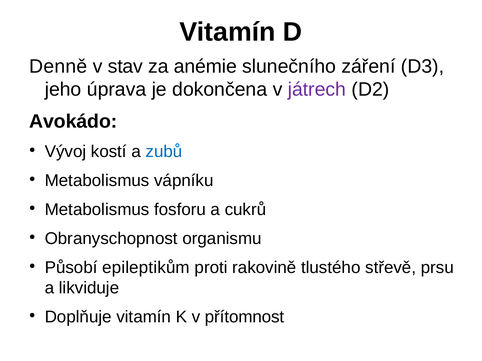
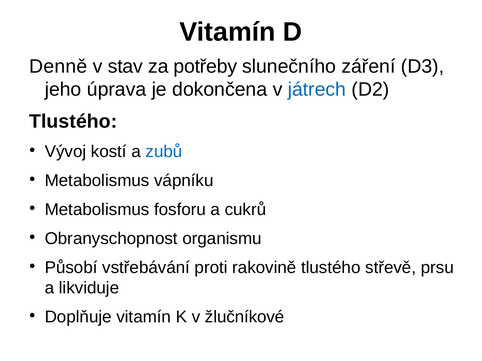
anémie: anémie -> potřeby (205, 66)
játrech colour: purple -> blue (317, 90)
Avokádo: Avokádo -> Tlustého (73, 122)
epileptikům: epileptikům -> vstřebávání (146, 268)
přítomnost: přítomnost -> žlučníkové (245, 317)
